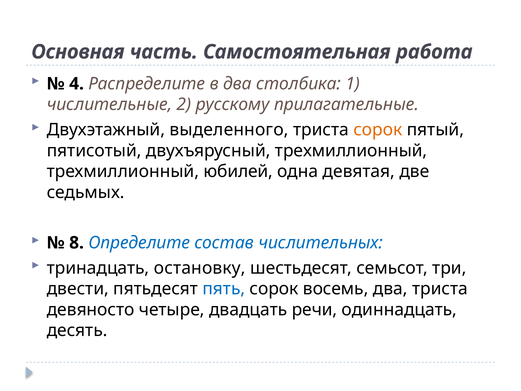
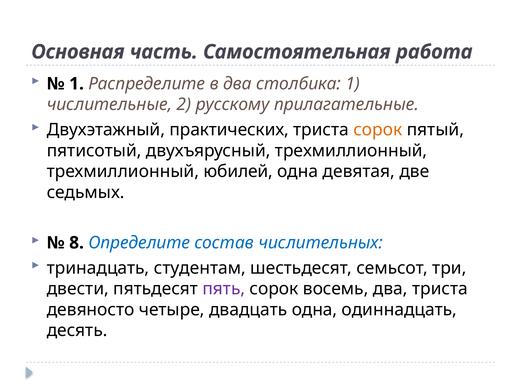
4: 4 -> 1 (77, 84)
выделенного: выделенного -> практических (229, 130)
остановку: остановку -> студентам (200, 268)
пять colour: blue -> purple (224, 289)
двадцать речи: речи -> одна (314, 309)
